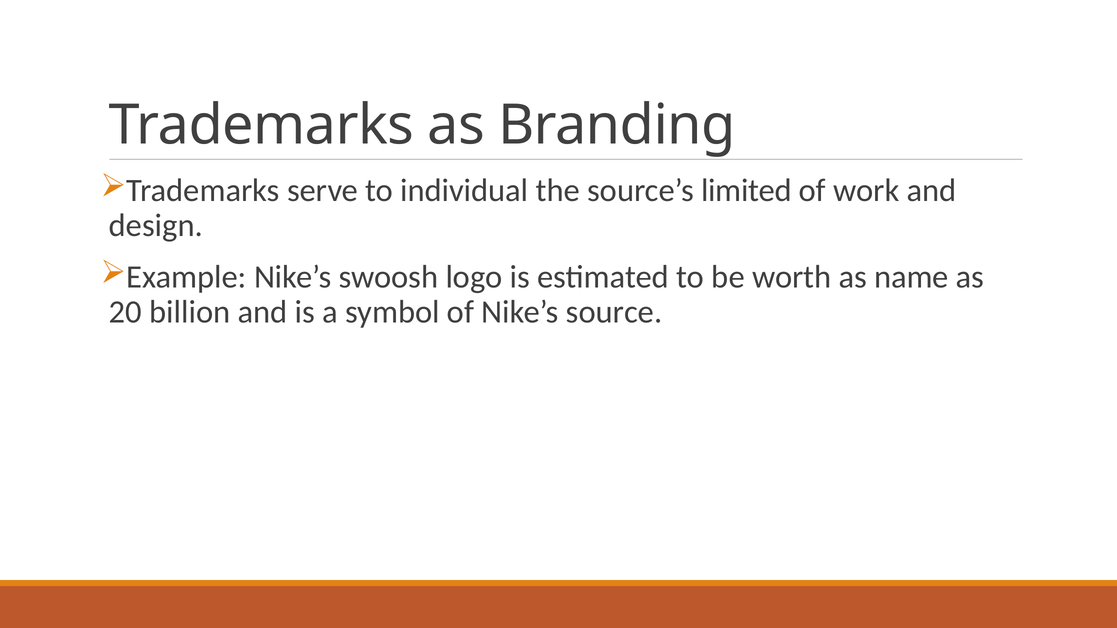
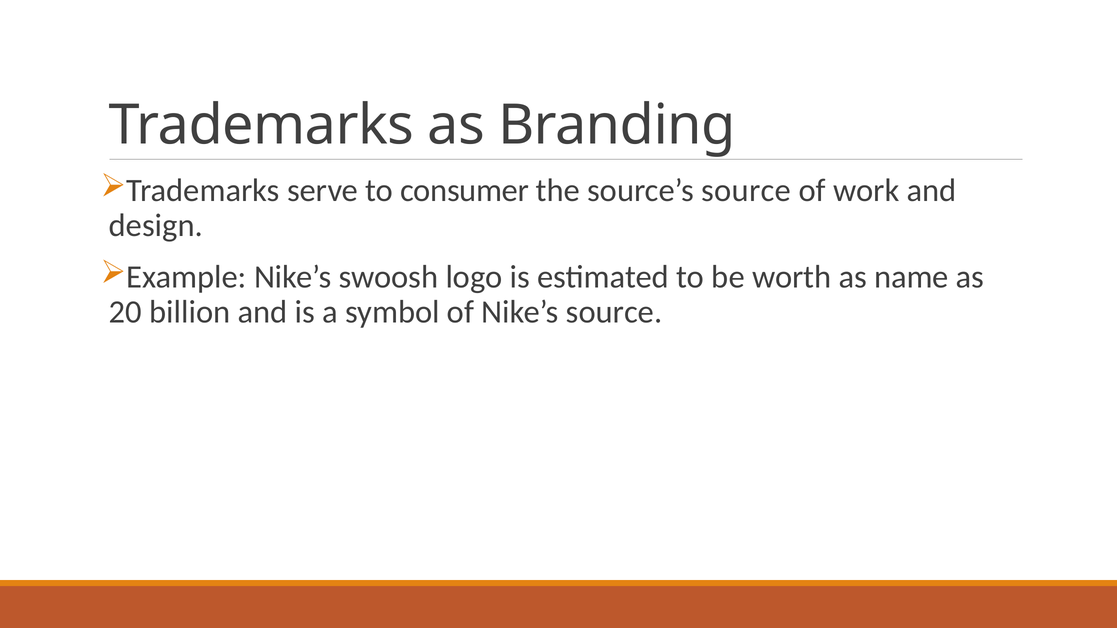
individual: individual -> consumer (465, 191)
source’s limited: limited -> source (746, 191)
